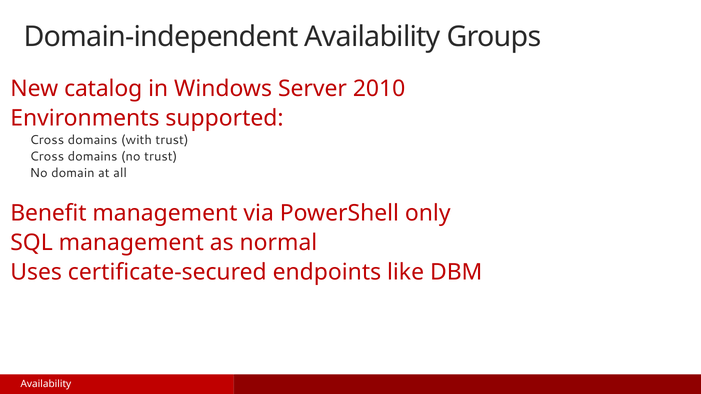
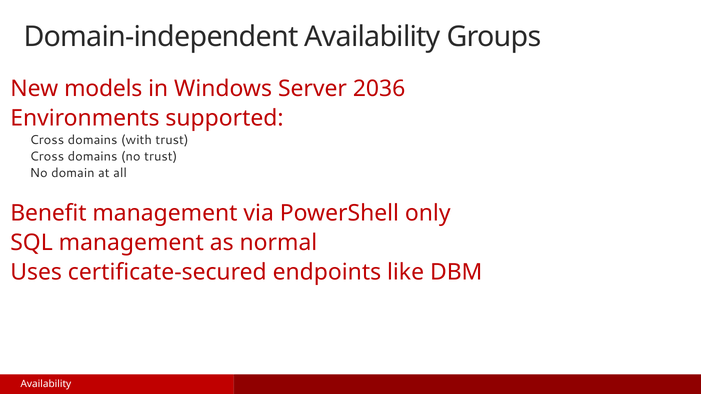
catalog: catalog -> models (103, 89)
2010: 2010 -> 2036 (379, 89)
